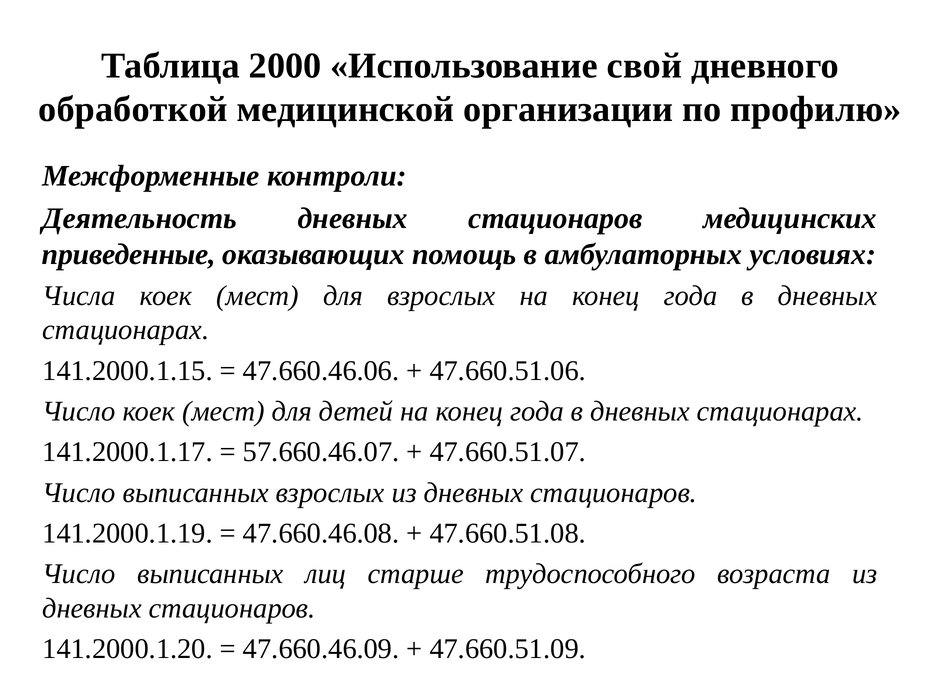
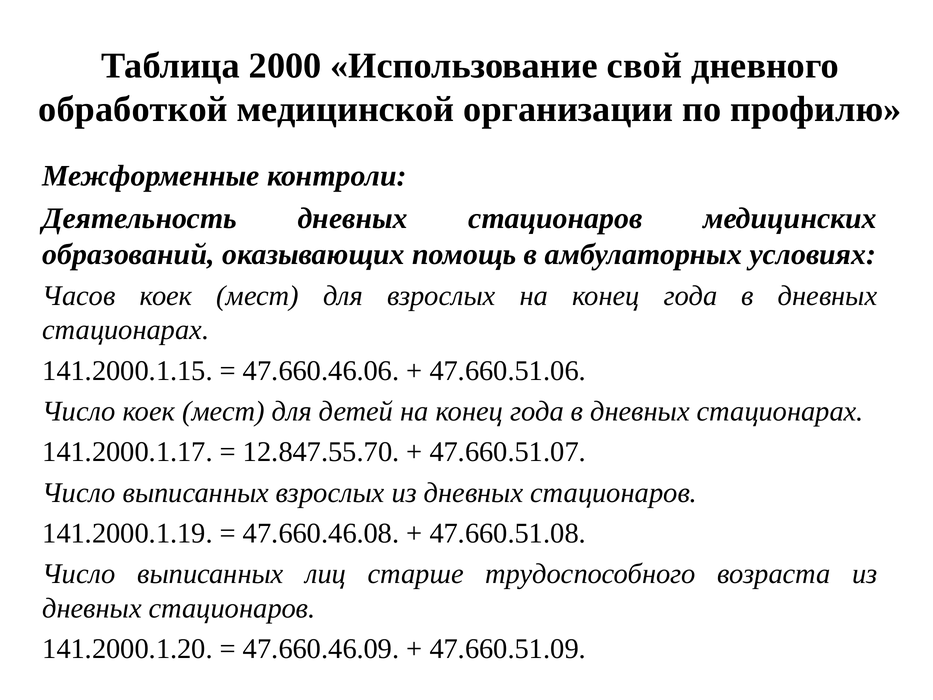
приведенные: приведенные -> образований (129, 254)
Числа: Числа -> Часов (79, 296)
57.660.46.07: 57.660.46.07 -> 12.847.55.70 (321, 452)
